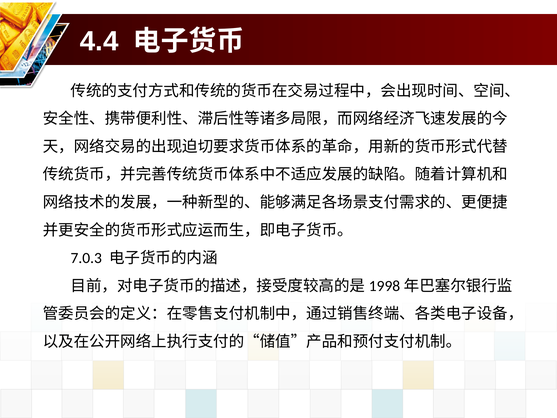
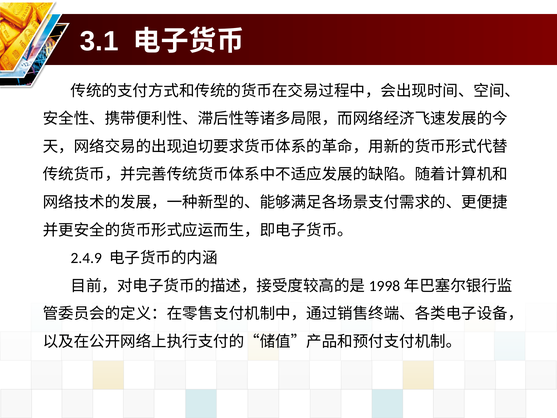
4.4: 4.4 -> 3.1 (99, 41)
7.0.3: 7.0.3 -> 2.4.9 (86, 258)
